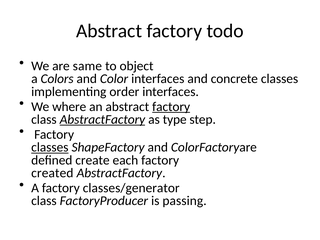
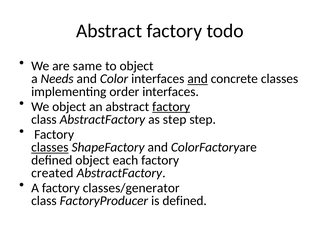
Colors: Colors -> Needs (57, 79)
and underline: none -> present (198, 79)
We where: where -> object (69, 107)
AbstractFactory underline: present -> none (102, 119)
as type: type -> step (175, 119)
defined create: create -> object (92, 160)
is passing: passing -> defined (185, 201)
